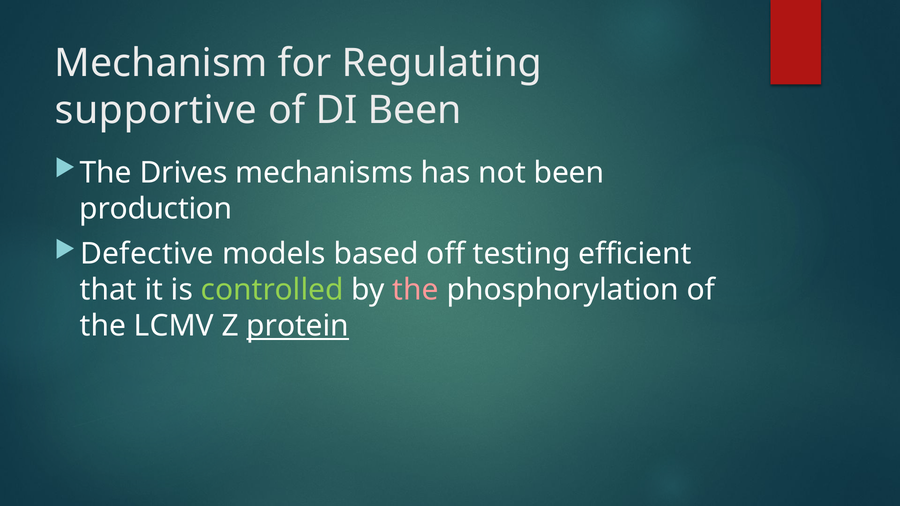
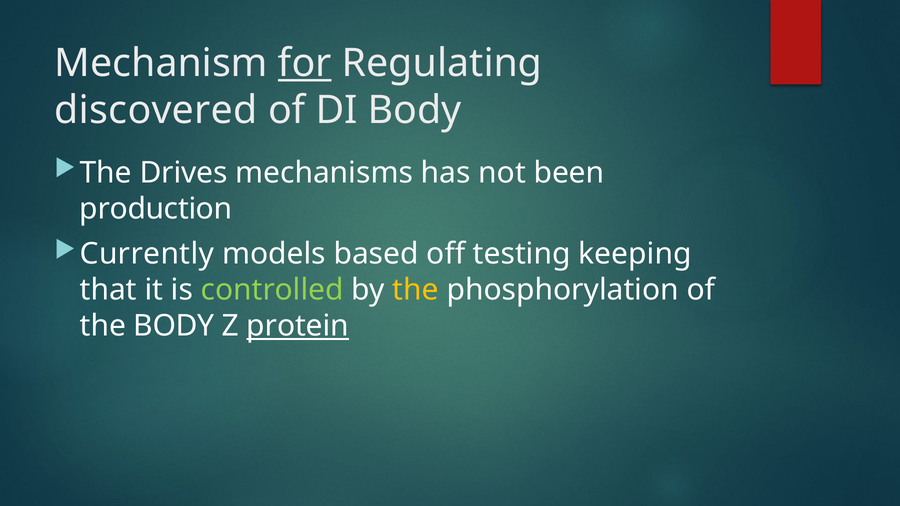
for underline: none -> present (305, 63)
supportive: supportive -> discovered (156, 110)
DI Been: Been -> Body (415, 110)
Defective: Defective -> Currently (147, 254)
efficient: efficient -> keeping (635, 254)
the colour: pink -> yellow (416, 290)
the LCMV: LCMV -> BODY (174, 326)
